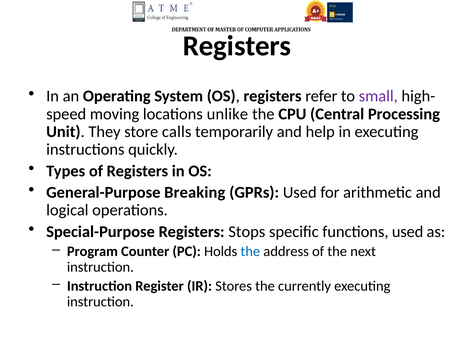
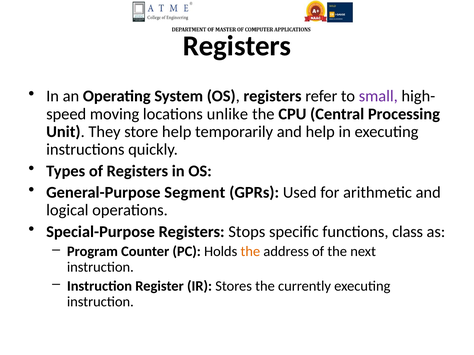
store calls: calls -> help (177, 132)
Breaking: Breaking -> Segment (195, 193)
functions used: used -> class (408, 232)
the colour: blue -> orange (250, 252)
